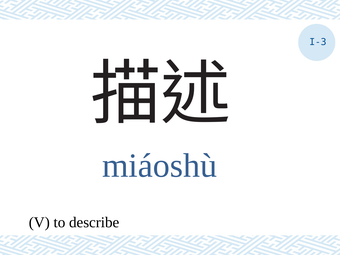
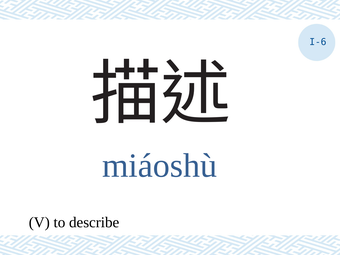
I-3: I-3 -> I-6 (318, 42)
